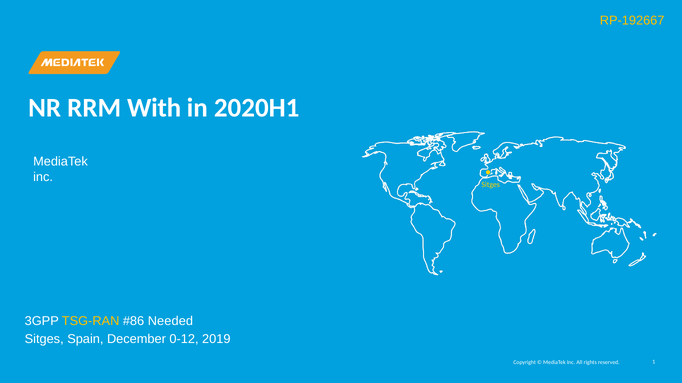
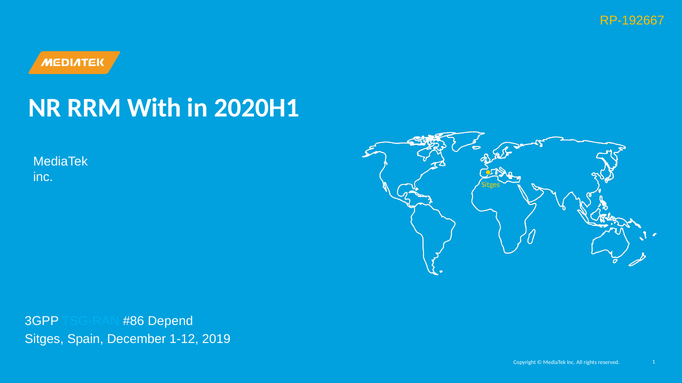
TSG-RAN colour: yellow -> light blue (91, 321)
Needed: Needed -> Depend (170, 321)
0-12: 0-12 -> 1-12 (184, 339)
